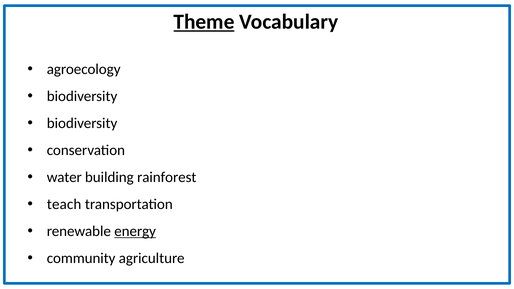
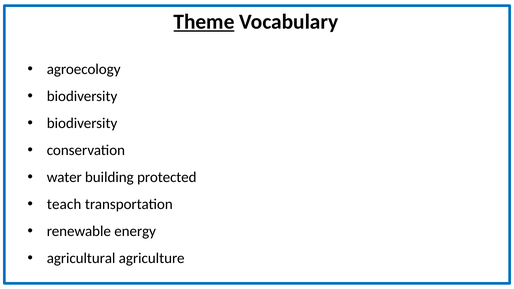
rainforest: rainforest -> protected (167, 177)
energy underline: present -> none (135, 231)
community: community -> agricultural (81, 258)
